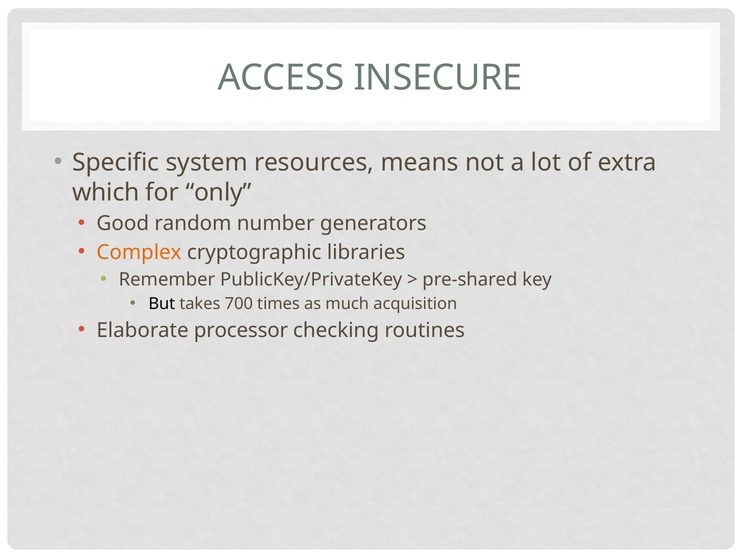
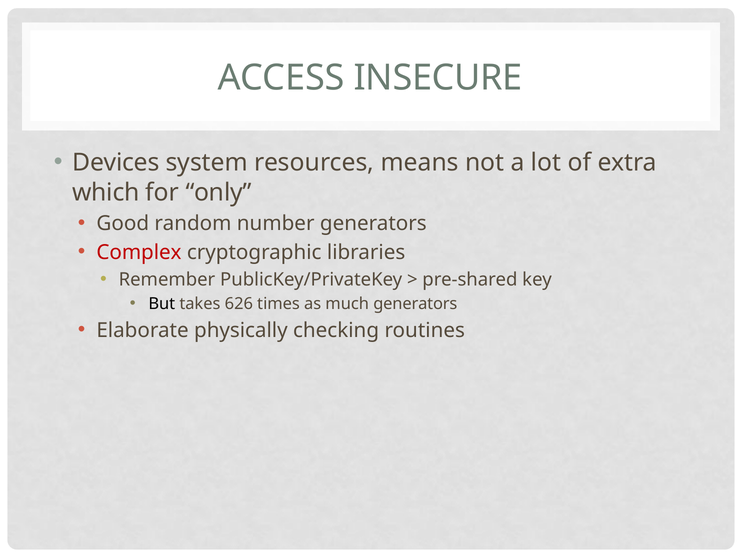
Specific: Specific -> Devices (116, 162)
Complex colour: orange -> red (139, 252)
700: 700 -> 626 (239, 303)
much acquisition: acquisition -> generators (415, 303)
processor: processor -> physically (241, 330)
